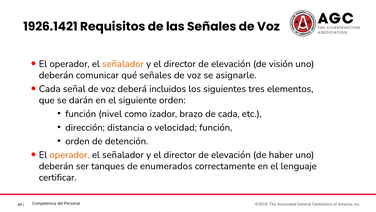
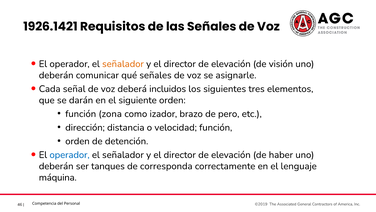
nivel: nivel -> zona (110, 114)
de cada: cada -> pero (229, 114)
operador colour: orange -> blue (70, 154)
enumerados: enumerados -> corresponda (166, 166)
certificar: certificar -> máquina (58, 177)
